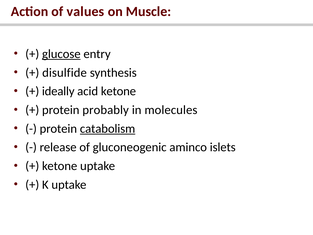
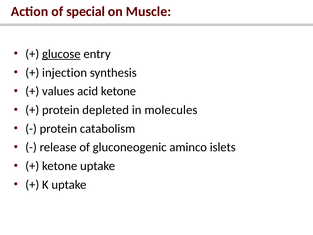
values: values -> special (86, 12)
disulfide: disulfide -> injection (65, 73)
ideally: ideally -> values (58, 91)
probably: probably -> depleted (106, 110)
catabolism underline: present -> none (108, 128)
